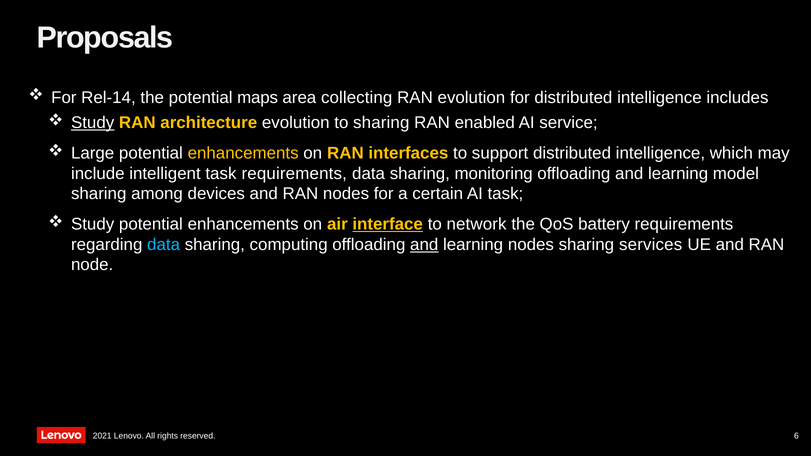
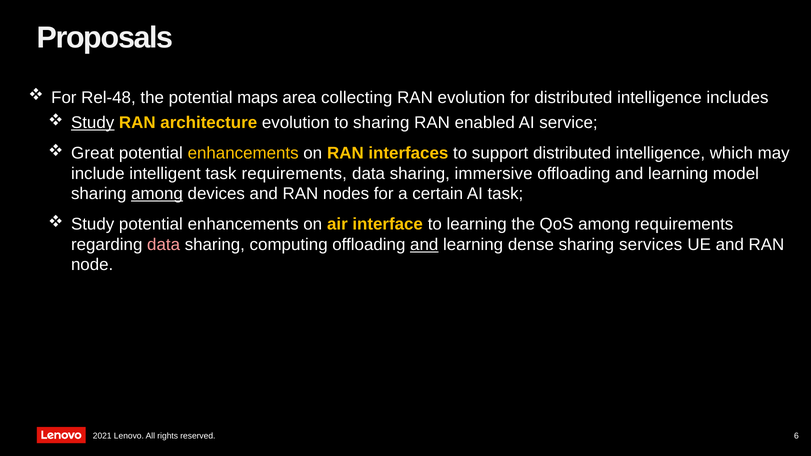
Rel-14: Rel-14 -> Rel-48 (108, 98)
Large: Large -> Great (93, 153)
monitoring: monitoring -> immersive (494, 174)
among underline: none -> present (157, 194)
interface underline: present -> none (388, 224)
to network: network -> learning (477, 224)
QoS battery: battery -> among (604, 224)
data colour: light blue -> pink (164, 245)
learning nodes: nodes -> dense (531, 245)
